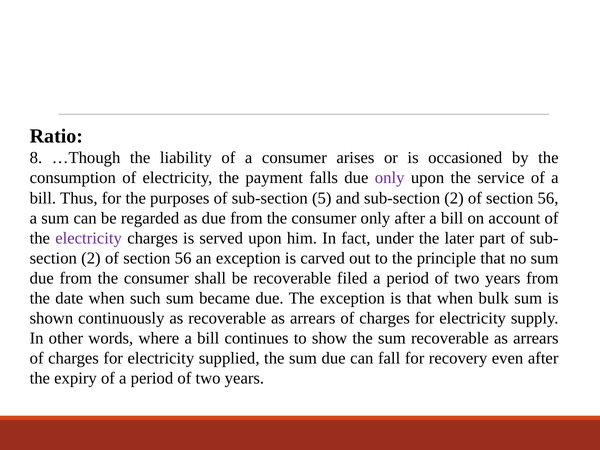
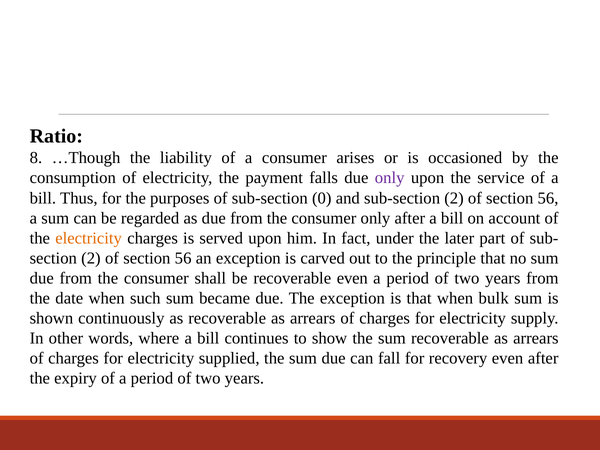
5: 5 -> 0 (322, 198)
electricity colour: purple -> orange (89, 238)
recoverable filed: filed -> even (352, 278)
